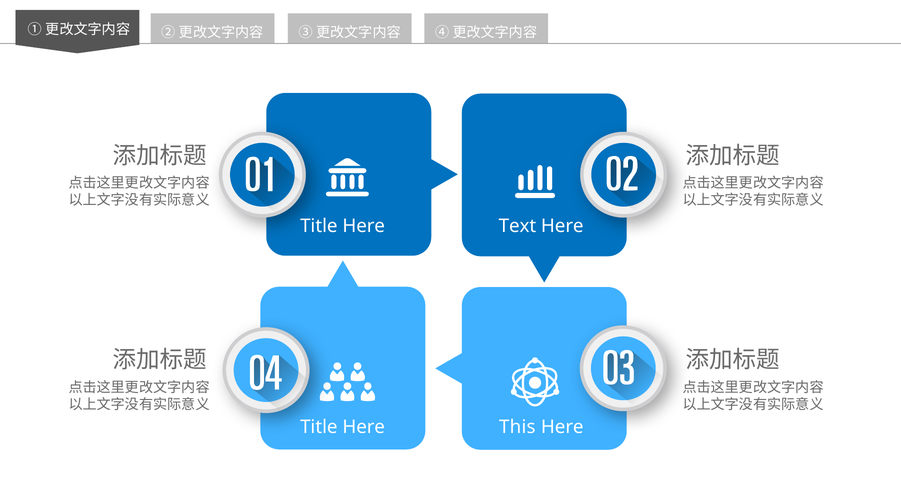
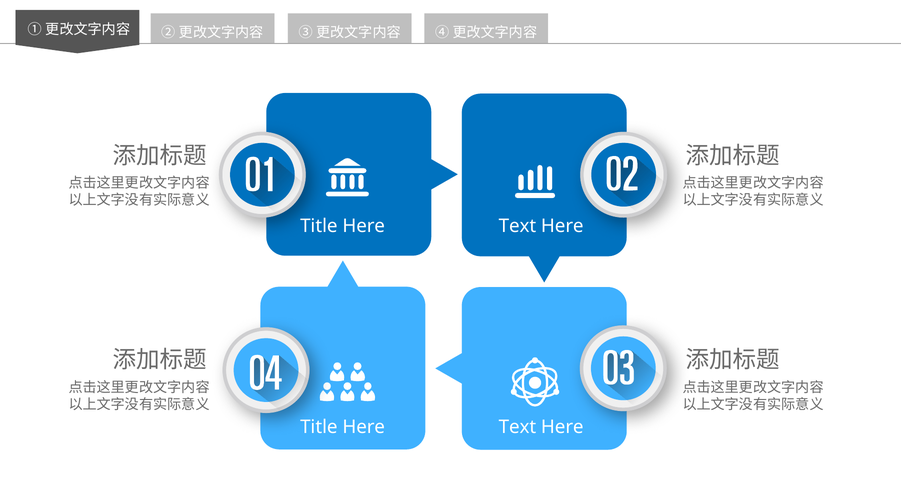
This: This -> Text (517, 428)
